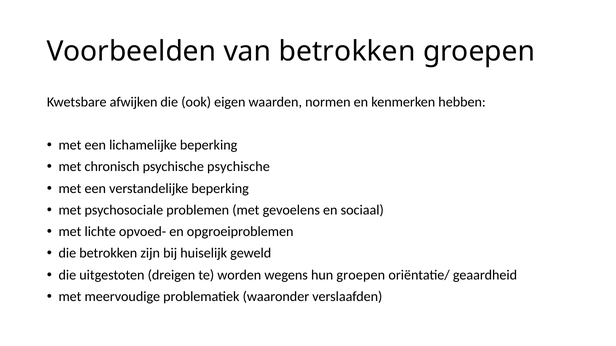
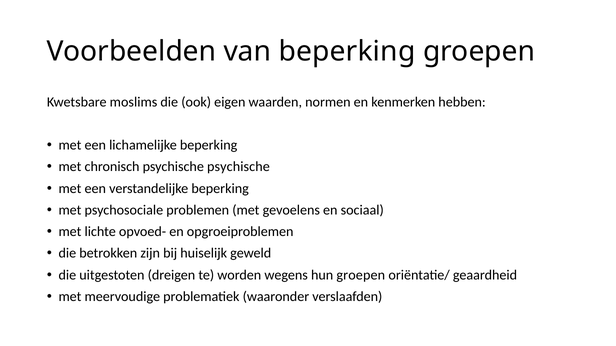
van betrokken: betrokken -> beperking (347, 52)
afwijken: afwijken -> moslims (134, 102)
